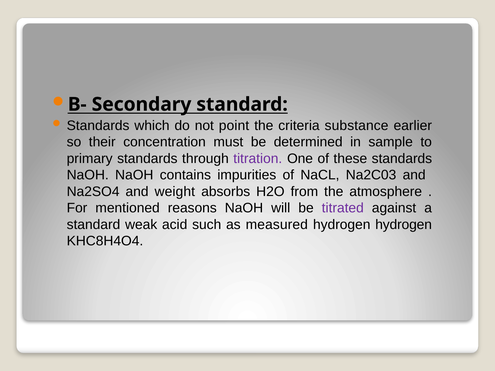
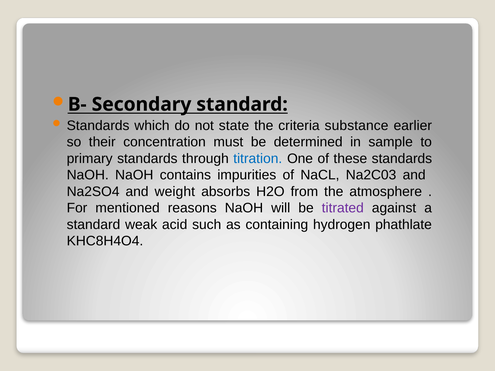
point: point -> state (234, 126)
titration colour: purple -> blue (258, 159)
measured: measured -> containing (277, 225)
hydrogen hydrogen: hydrogen -> phathlate (404, 225)
